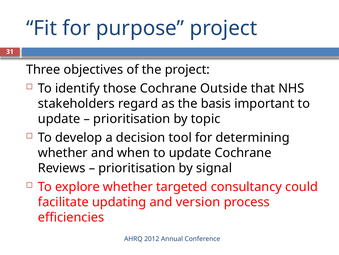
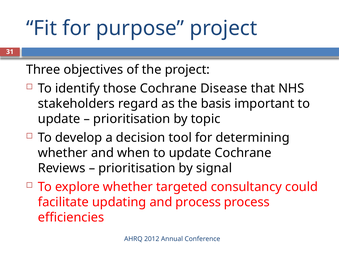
Outside: Outside -> Disease (224, 88)
and version: version -> process (198, 202)
